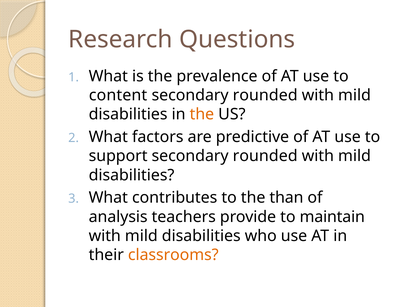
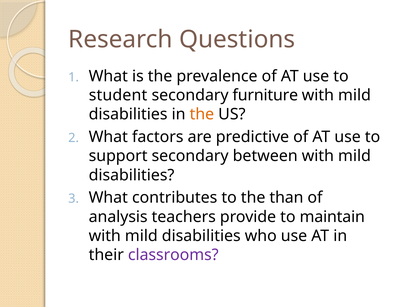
content: content -> student (118, 95)
rounded: rounded -> furniture (265, 95)
support secondary rounded: rounded -> between (265, 156)
classrooms colour: orange -> purple (173, 255)
